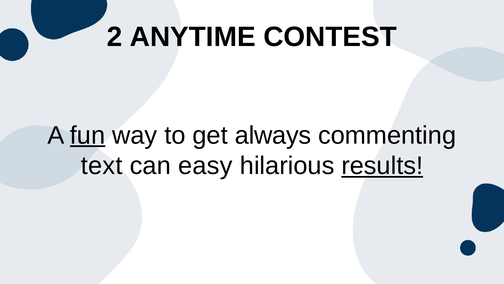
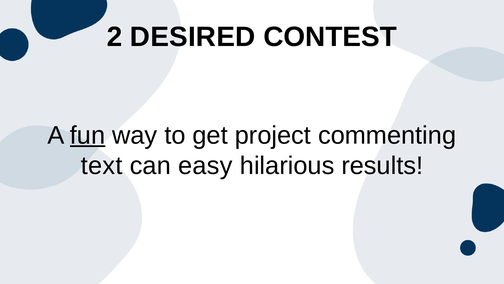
ANYTIME: ANYTIME -> DESIRED (193, 37)
always: always -> project (273, 135)
results underline: present -> none (382, 166)
